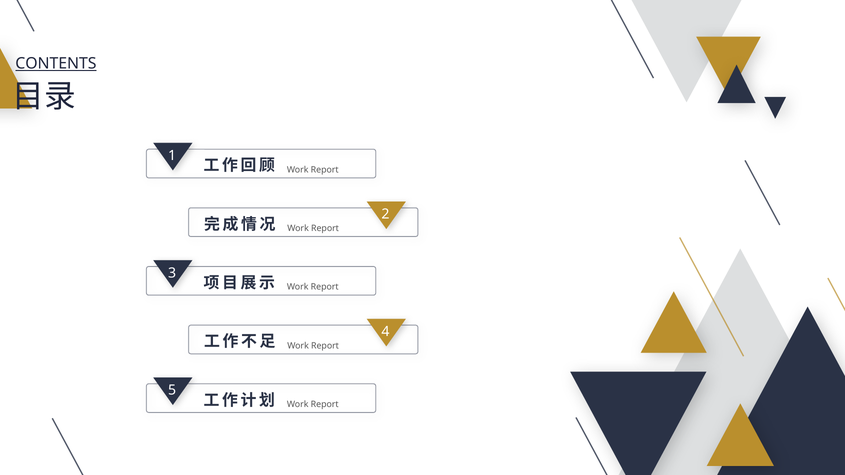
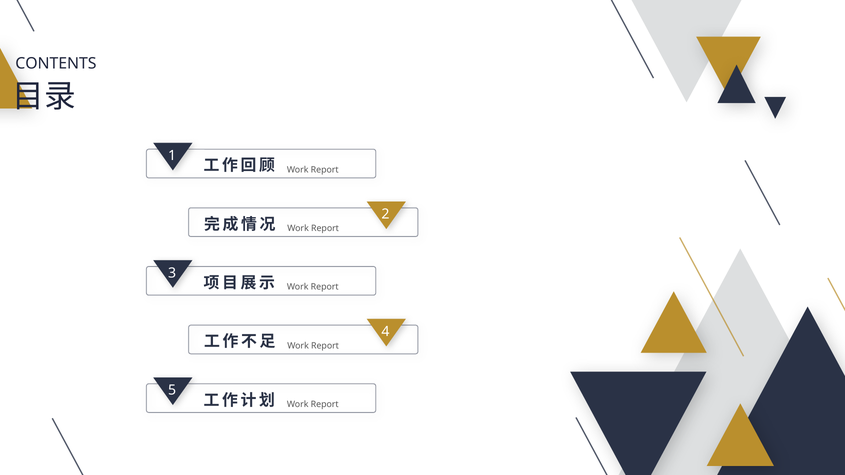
CONTENTS underline: present -> none (56, 64)
